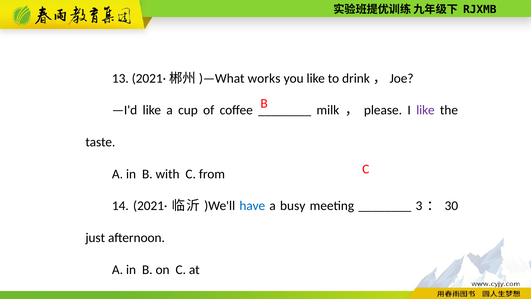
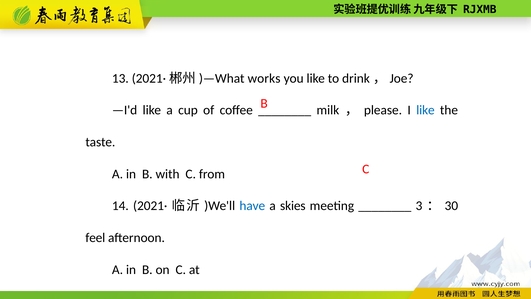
like colour: purple -> blue (425, 110)
busy: busy -> skies (293, 206)
just: just -> feel (95, 238)
